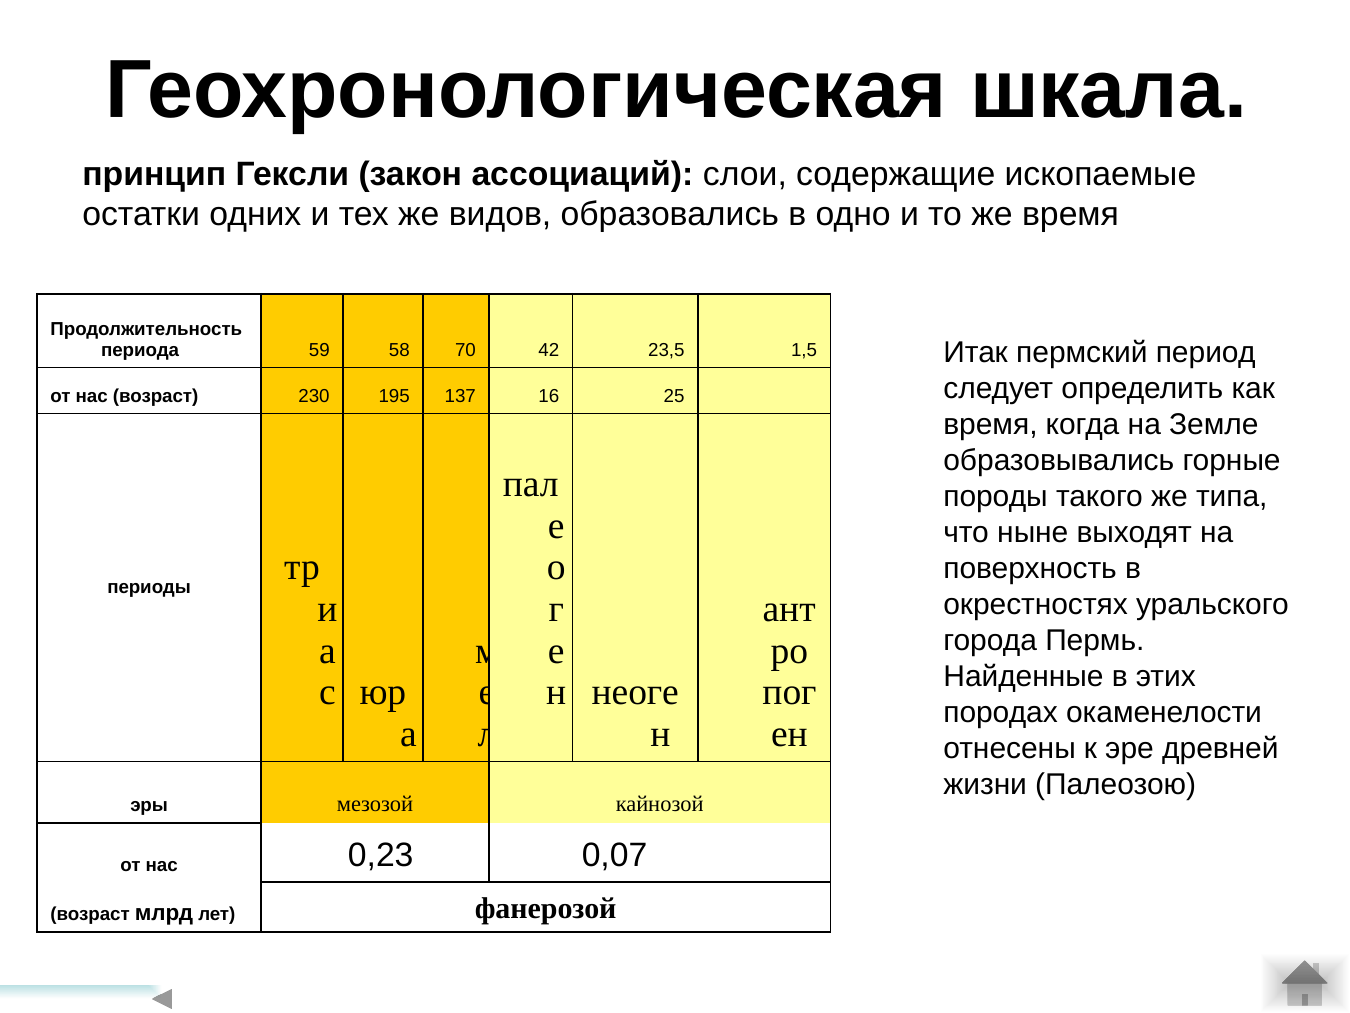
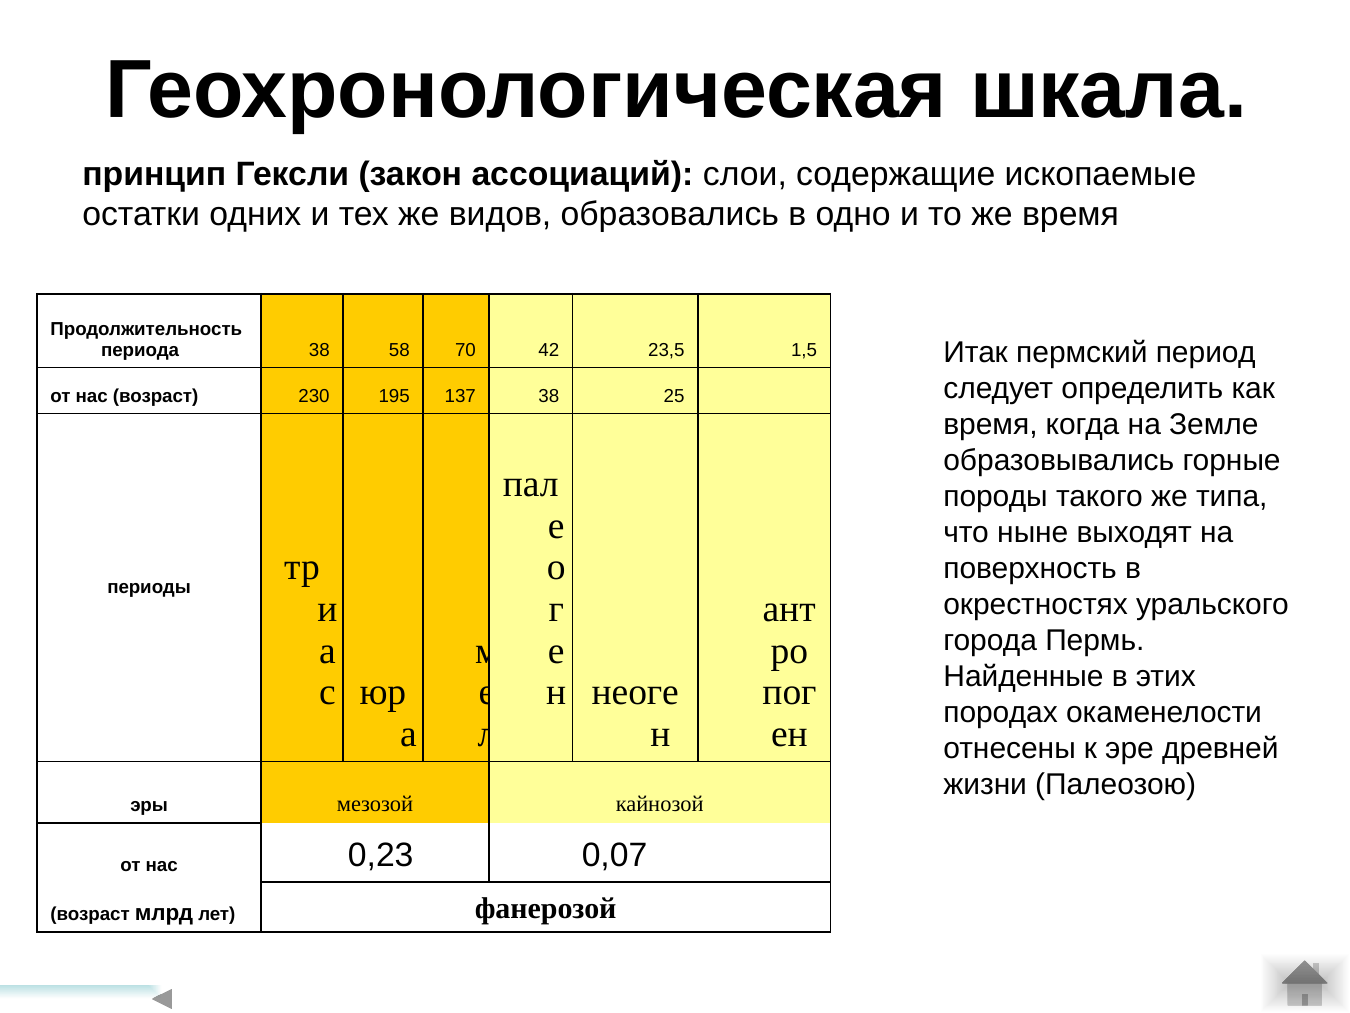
периода 59: 59 -> 38 (319, 350)
137 16: 16 -> 38 (549, 396)
